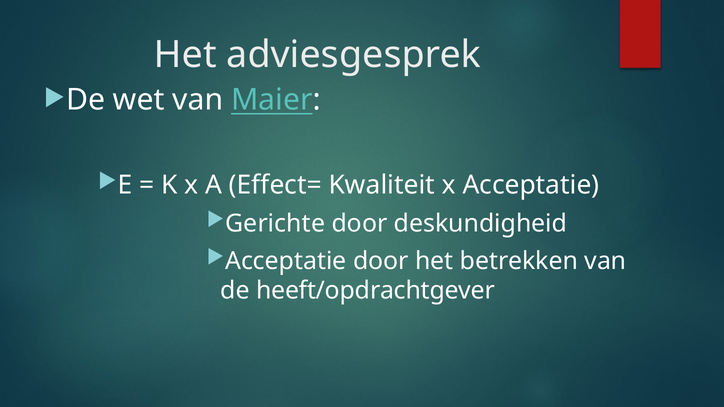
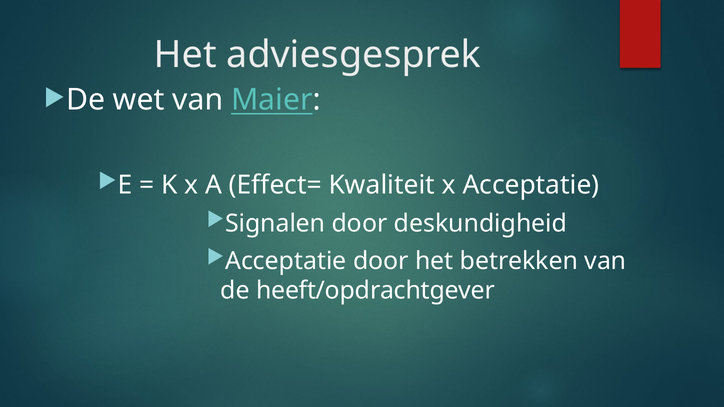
Gerichte: Gerichte -> Signalen (275, 224)
